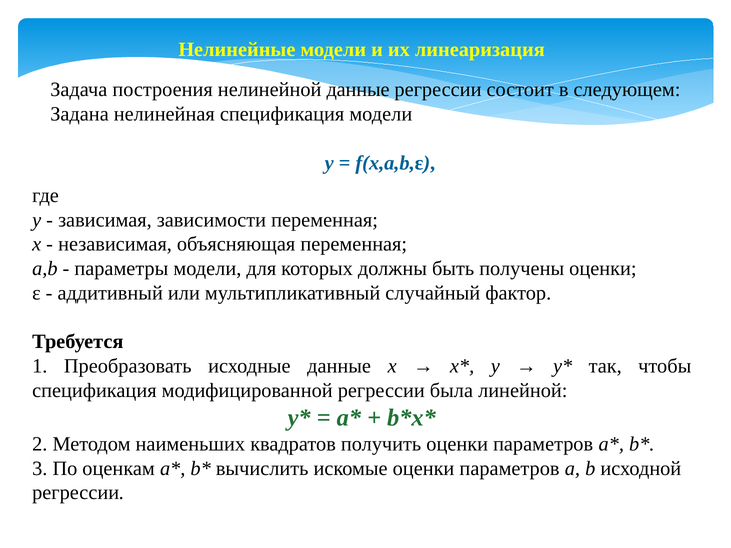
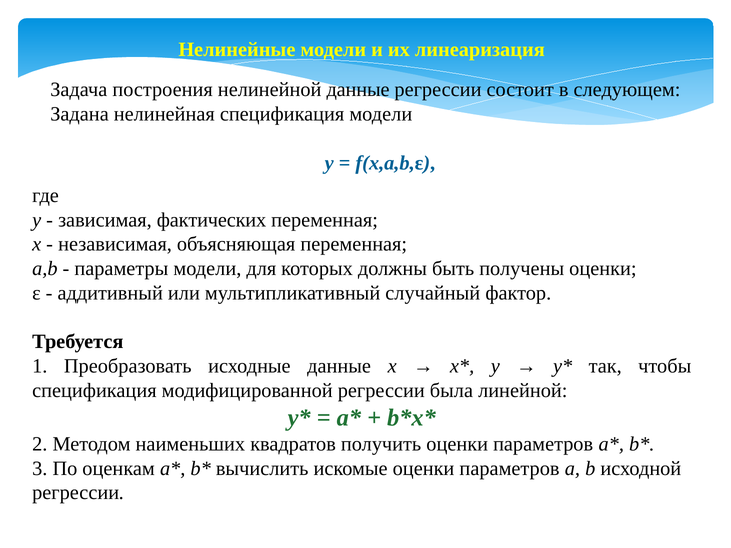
зависимости: зависимости -> фактических (212, 220)
